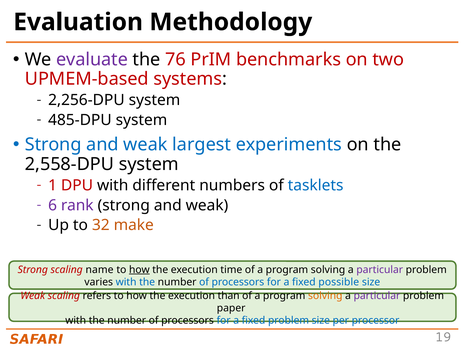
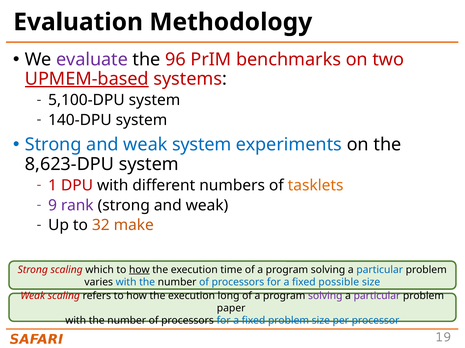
76: 76 -> 96 (175, 60)
UPMEM-based underline: none -> present (87, 79)
2,256-DPU: 2,256-DPU -> 5,100-DPU (86, 100)
485-DPU: 485-DPU -> 140-DPU (80, 120)
weak largest: largest -> system (202, 145)
2,558-DPU: 2,558-DPU -> 8,623-DPU (69, 164)
tasklets colour: blue -> orange (316, 186)
6: 6 -> 9 (53, 206)
name: name -> which (100, 270)
particular colour: purple -> blue (380, 270)
than: than -> long (229, 296)
solving colour: orange -> purple (325, 296)
